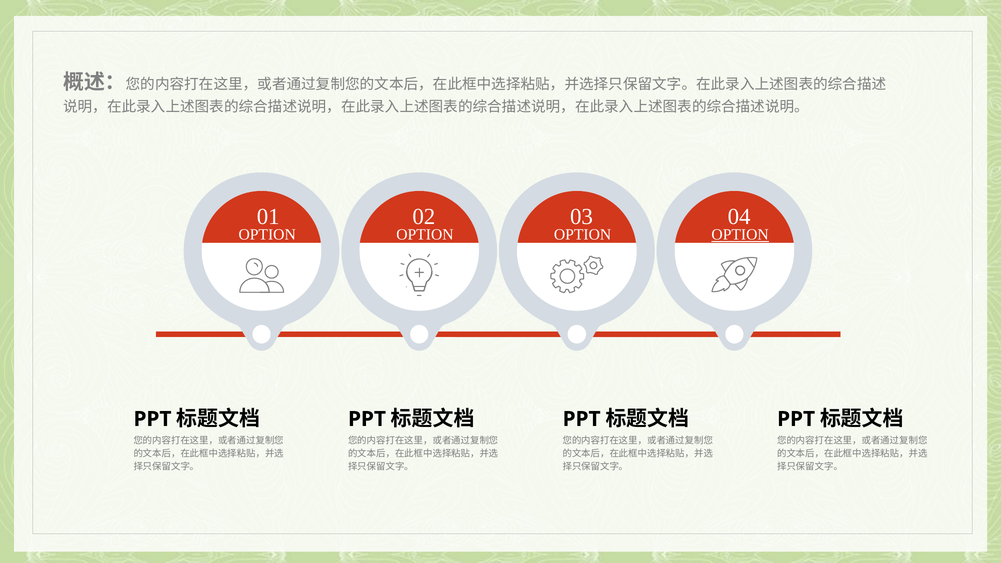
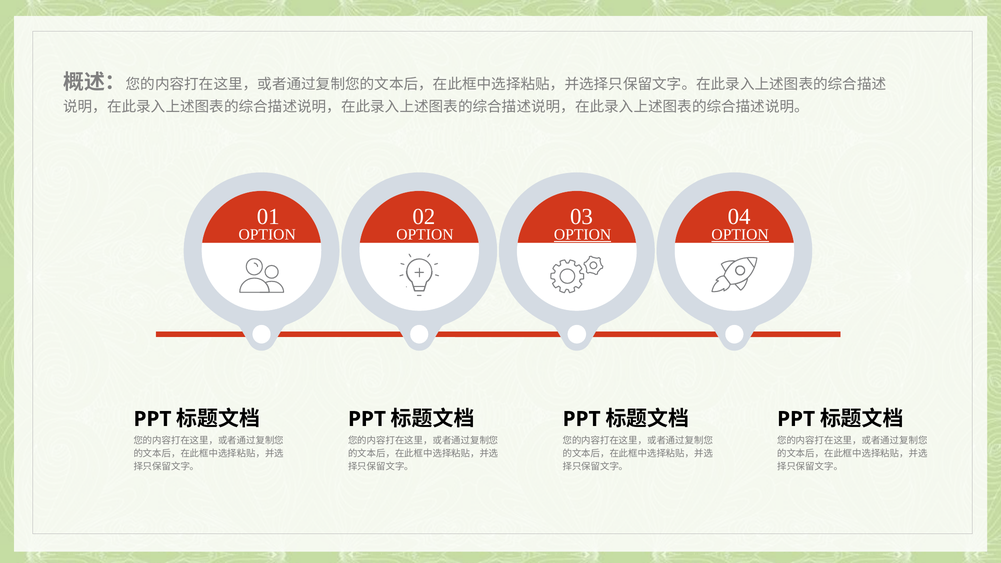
OPTION underline: none -> present (583, 235)
